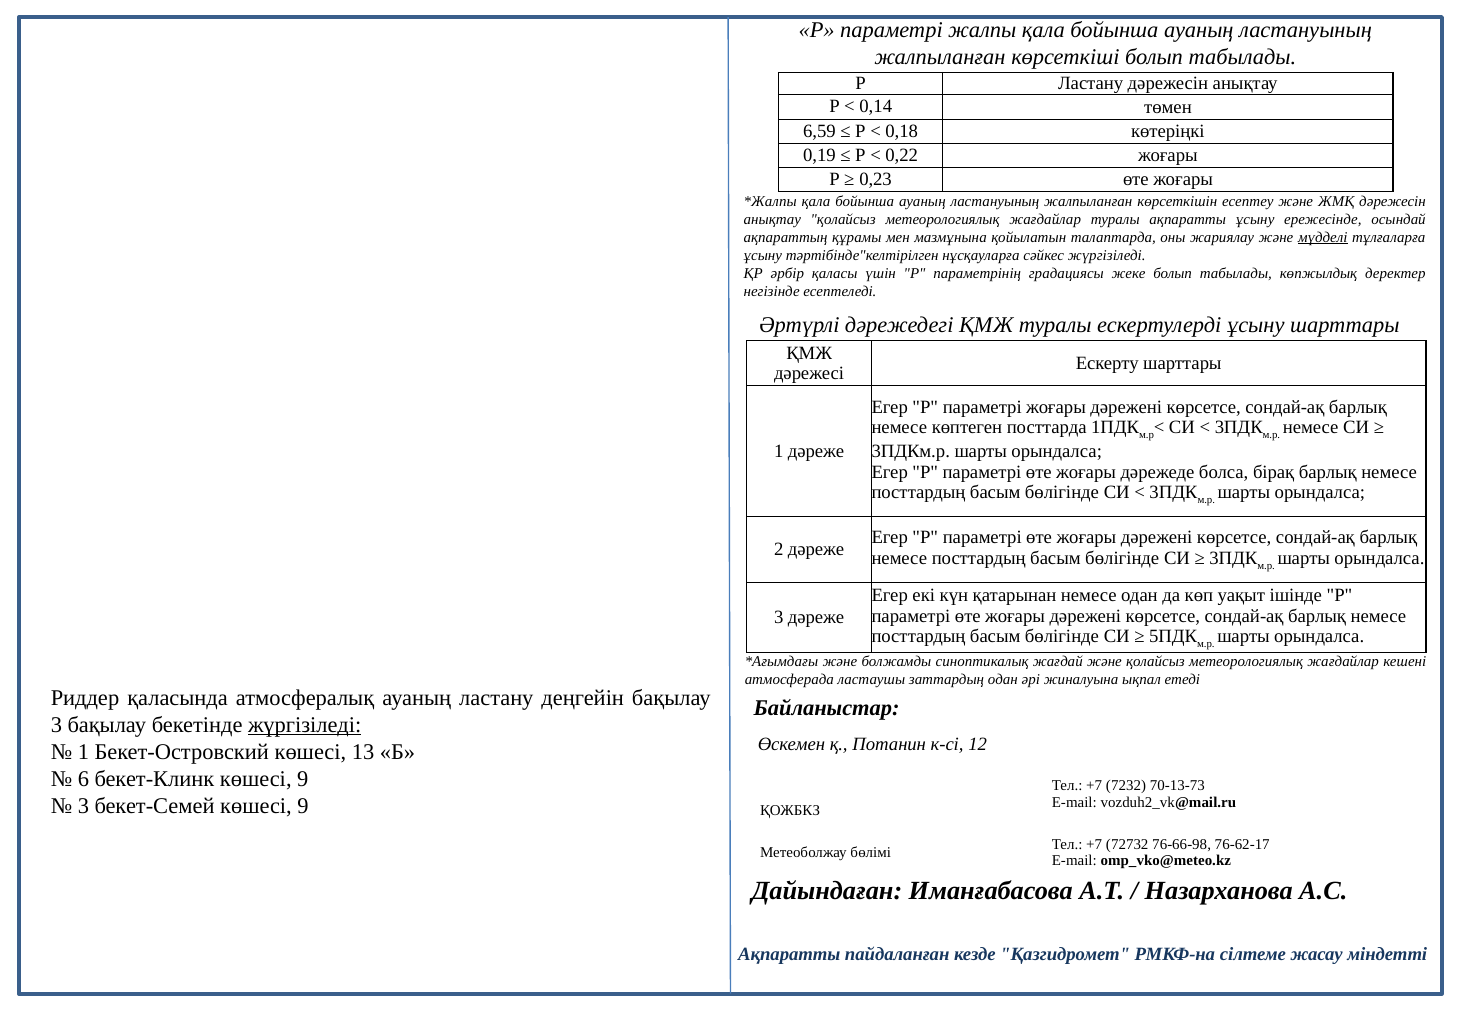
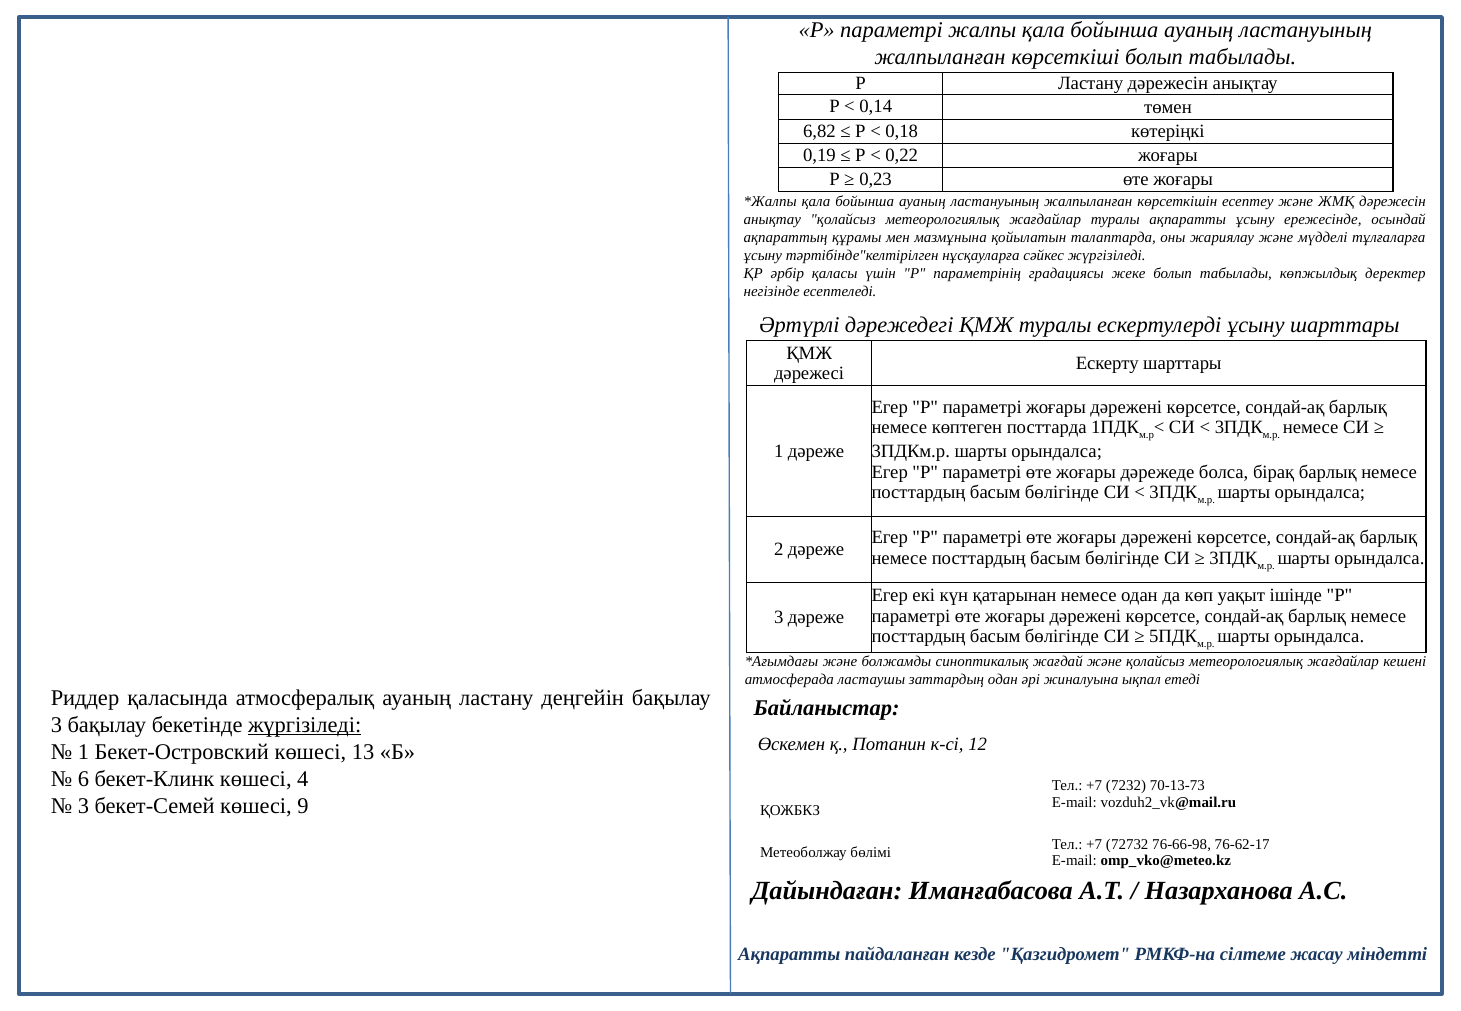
6,59: 6,59 -> 6,82 (819, 131)
мүдделі underline: present -> none (1323, 238)
бекет-Клинк көшесі 9: 9 -> 4 (303, 779)
